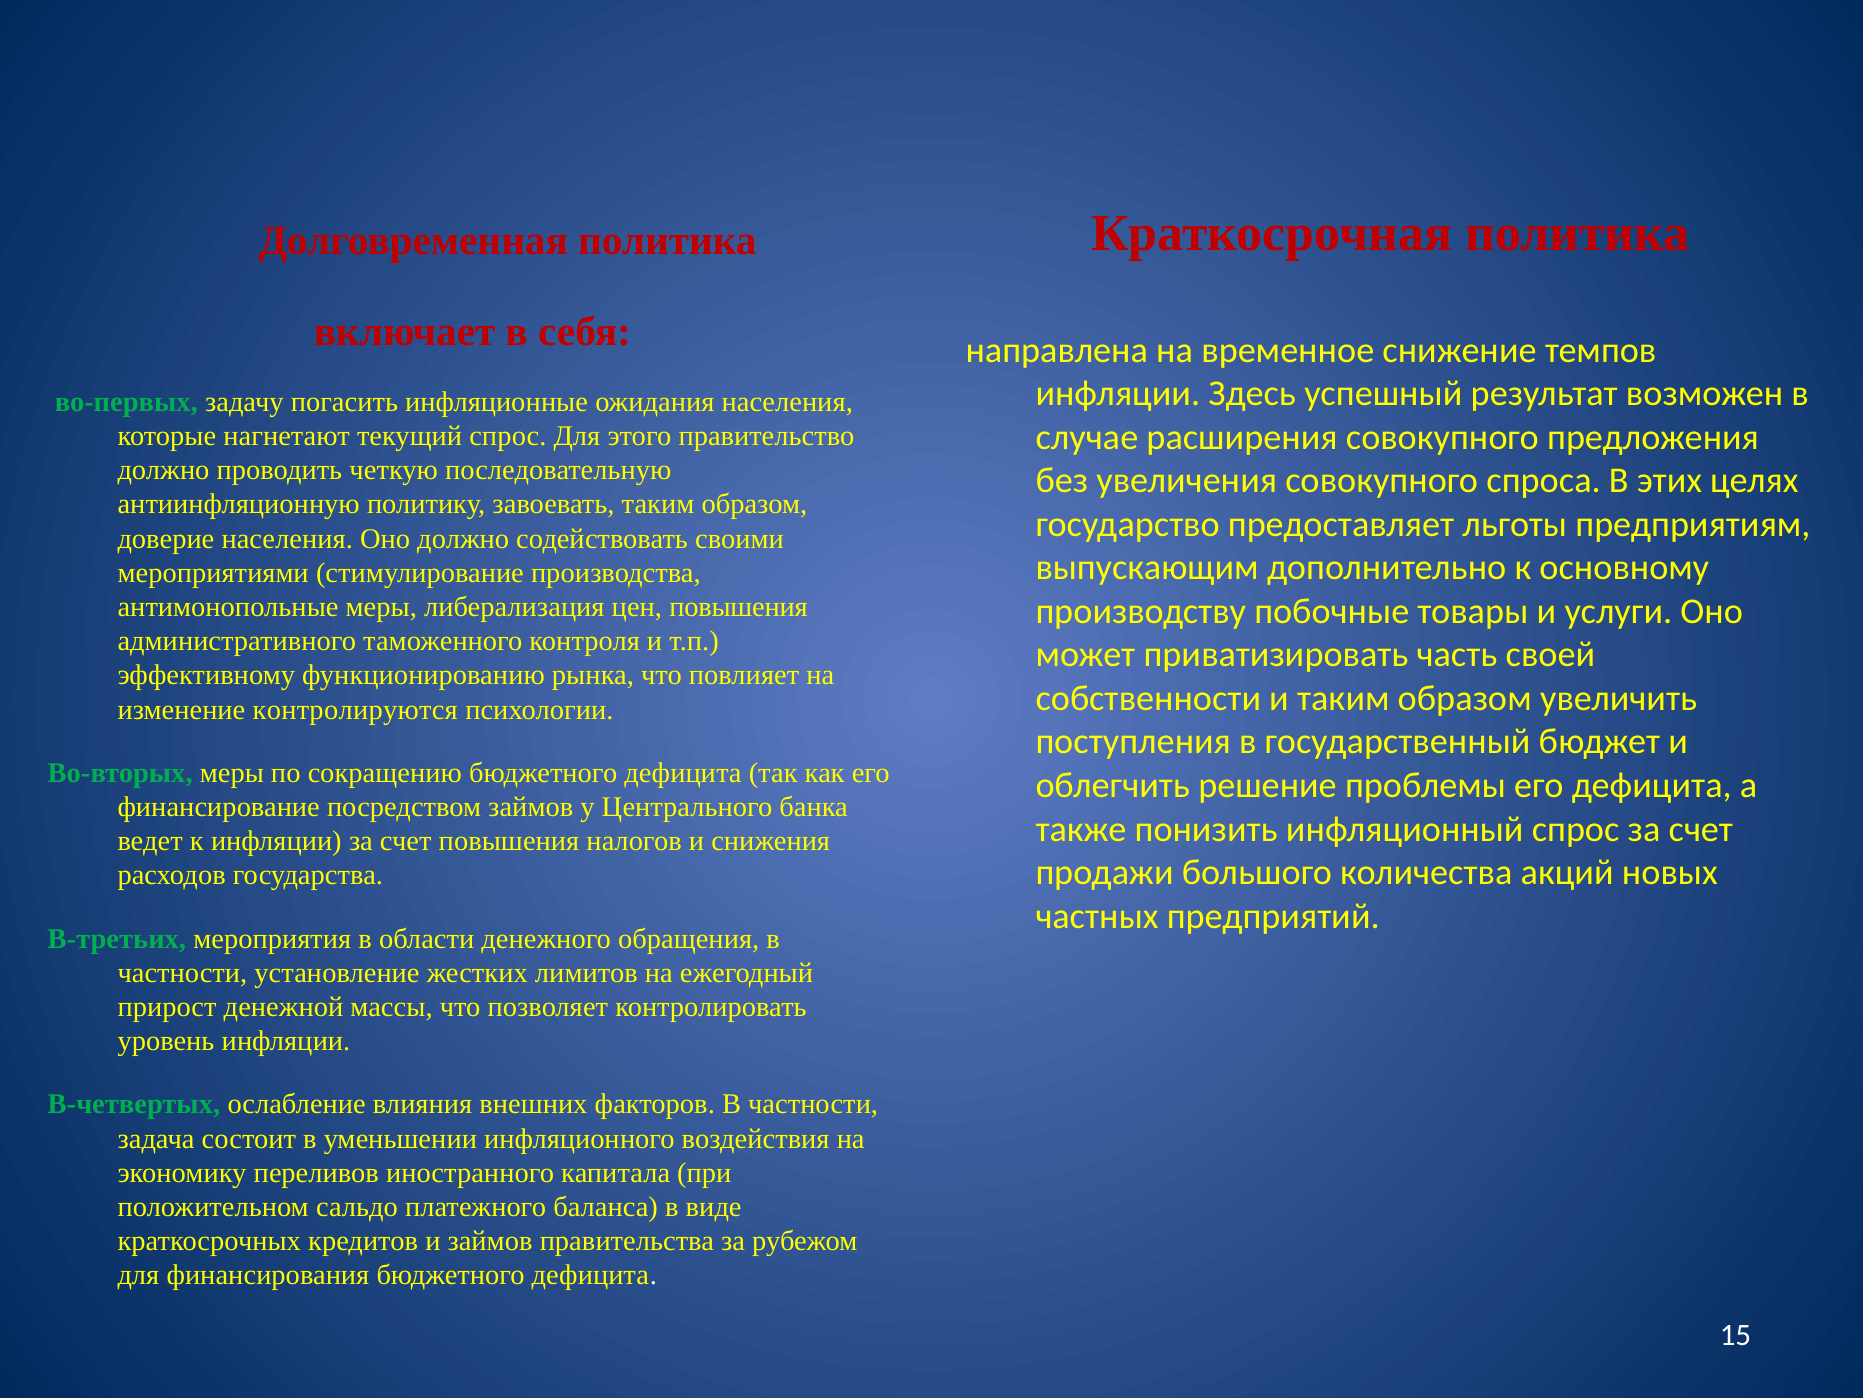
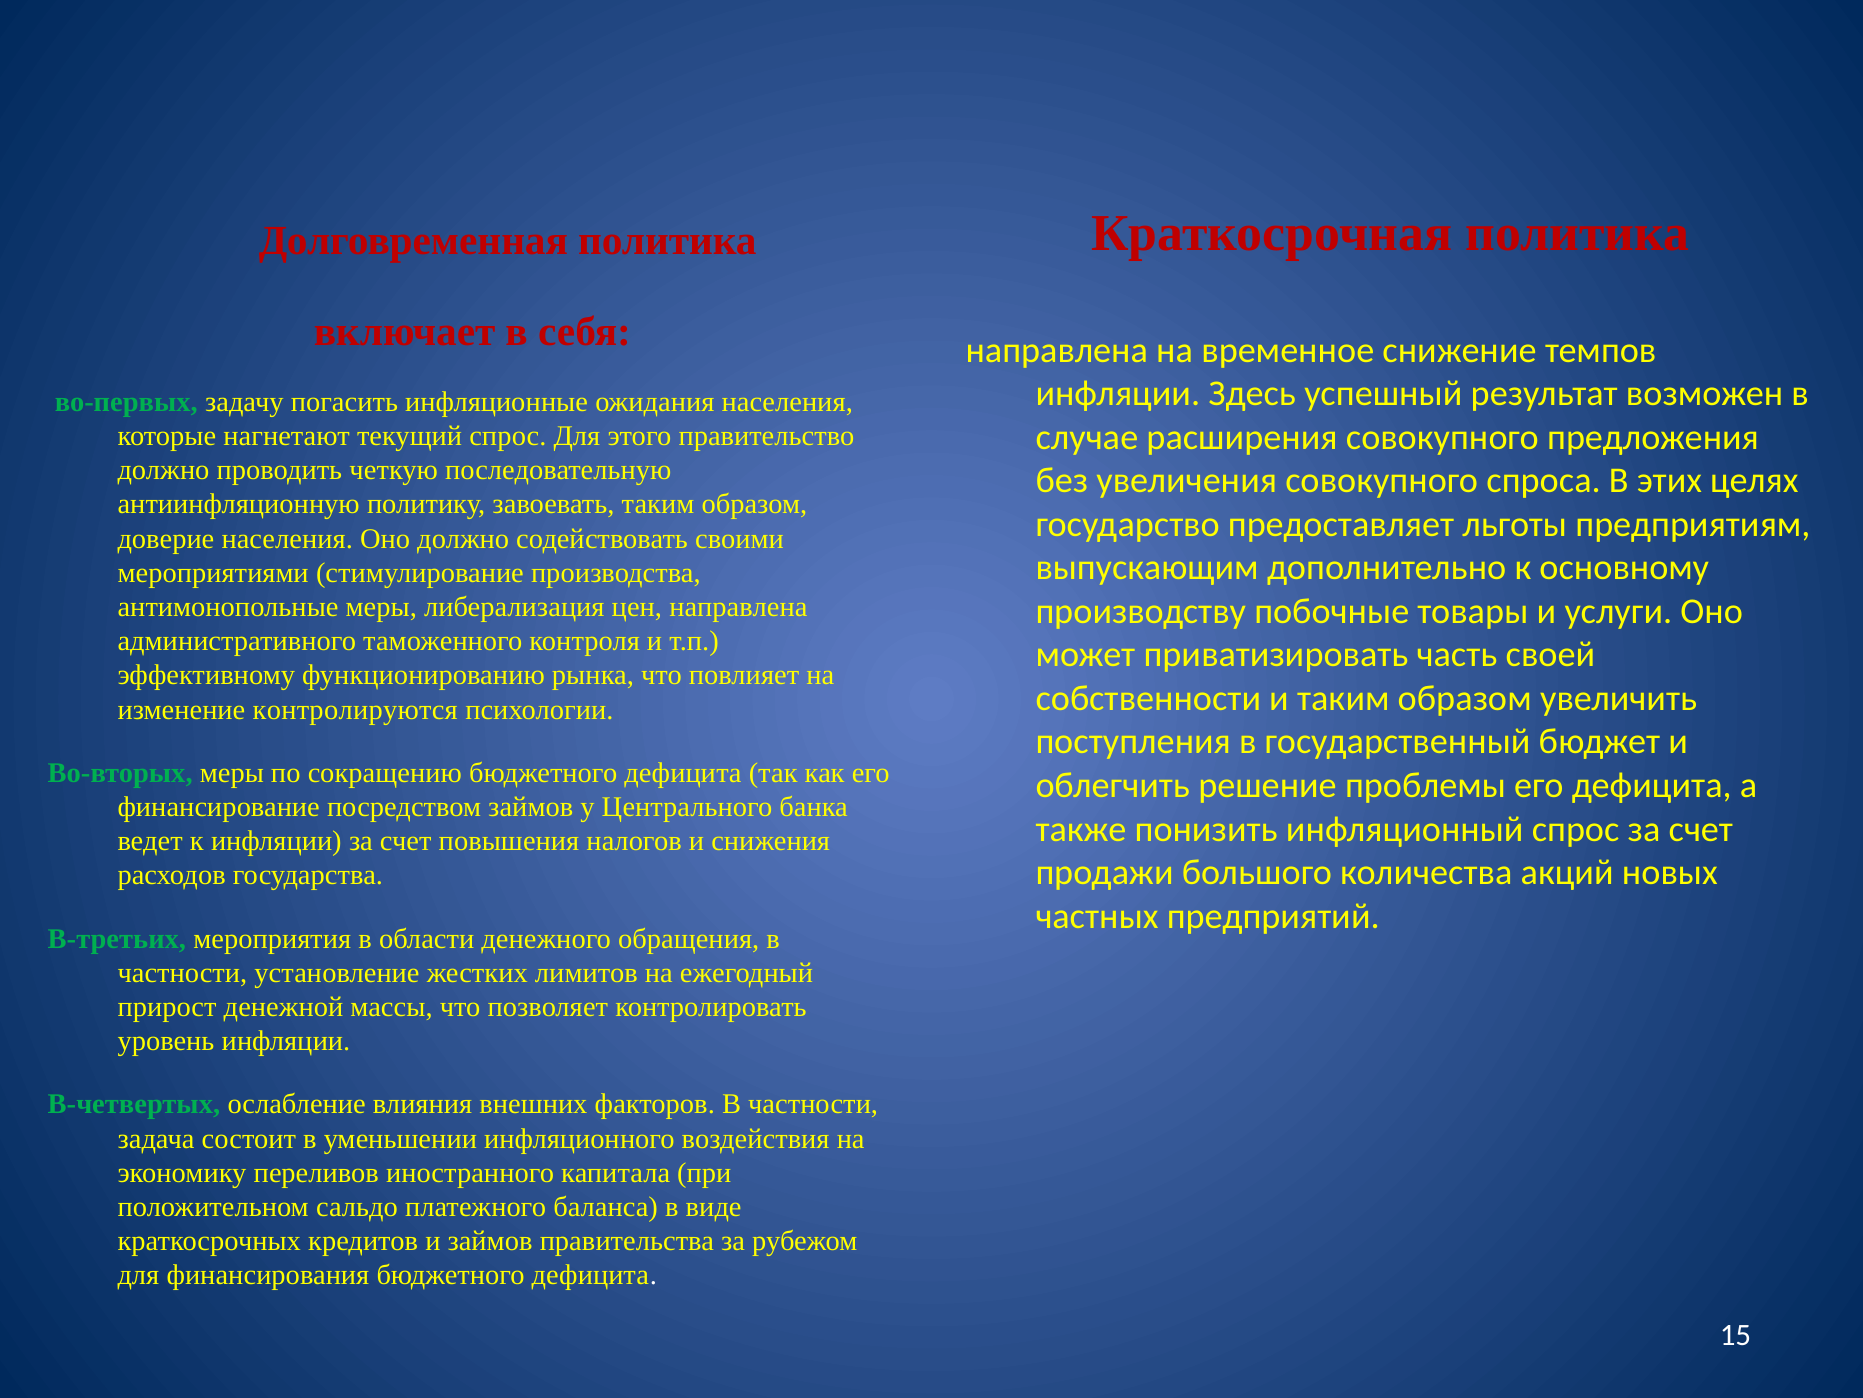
цен повышения: повышения -> направлена (738, 607)
